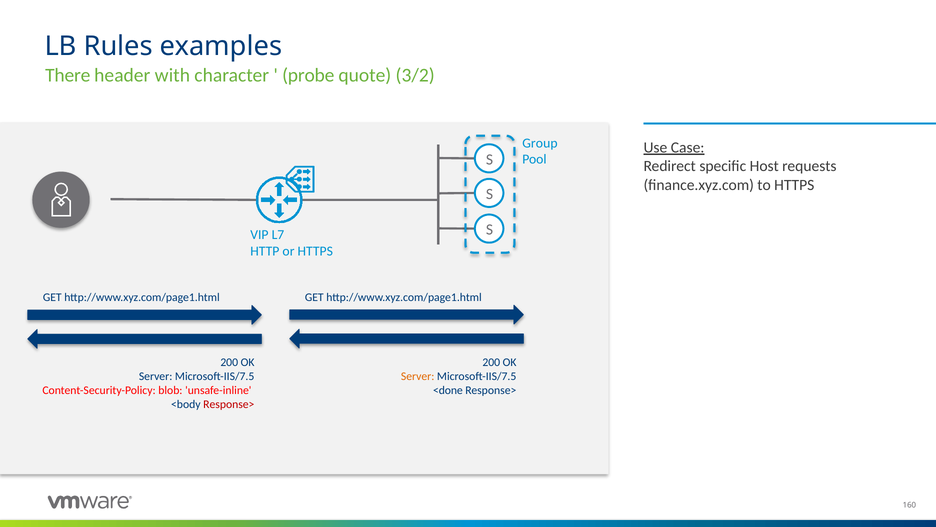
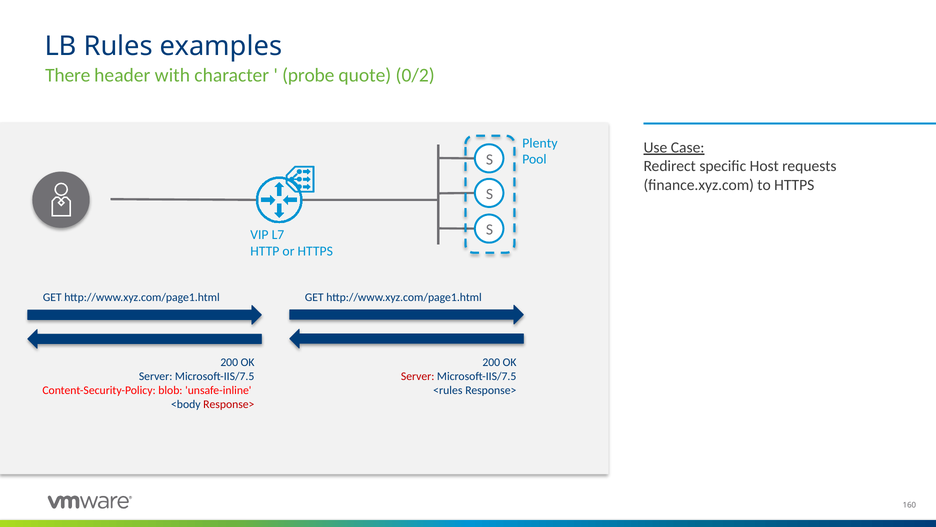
3/2: 3/2 -> 0/2 (415, 75)
Group: Group -> Plenty (540, 143)
Server colour: orange -> red (418, 376)
<done: <done -> <rules (448, 390)
